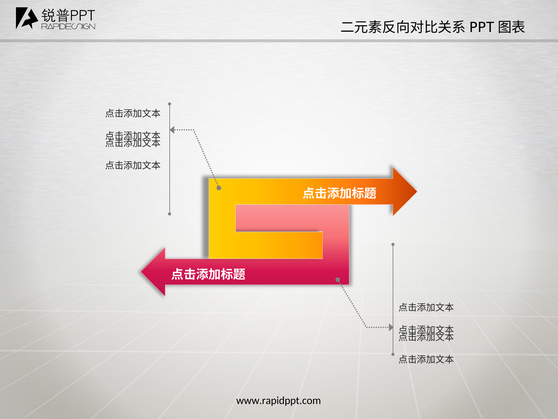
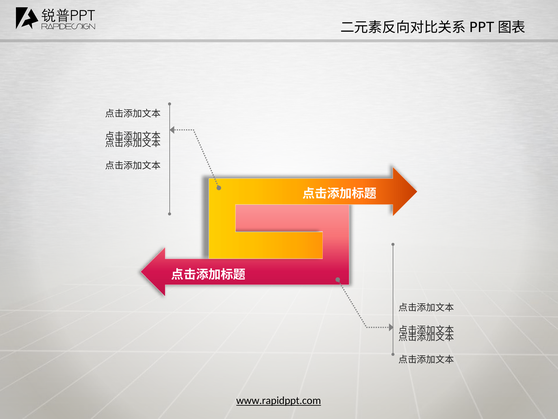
www.rapidppt.com underline: none -> present (279, 400)
